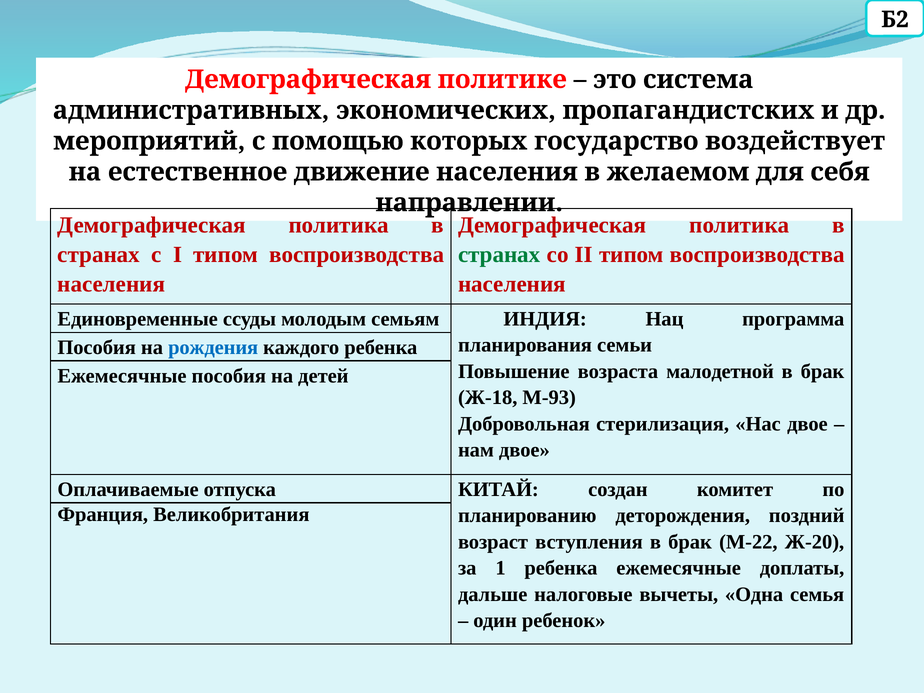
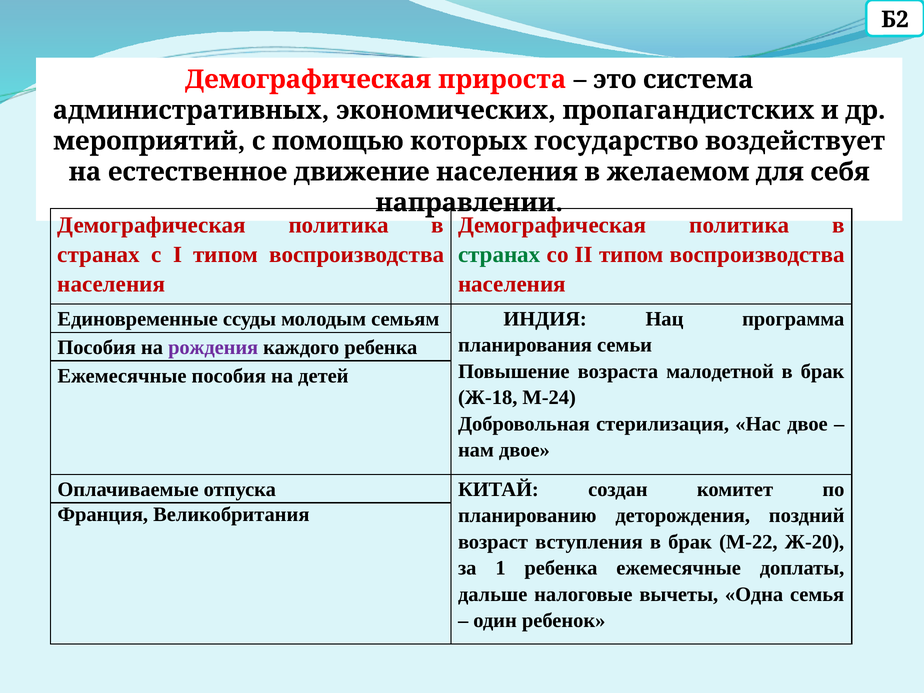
политике: политике -> прироста (502, 79)
рождения colour: blue -> purple (213, 347)
М-93: М-93 -> М-24 (549, 398)
